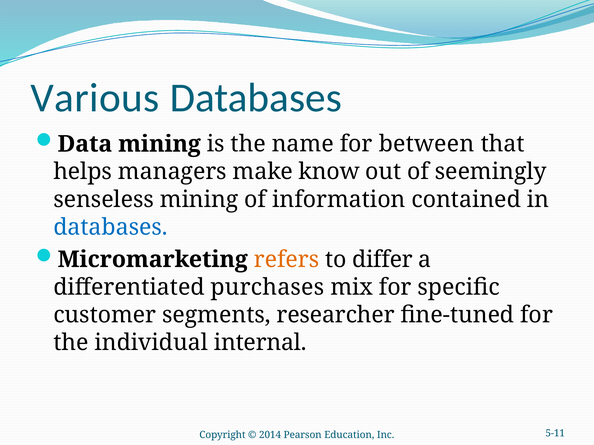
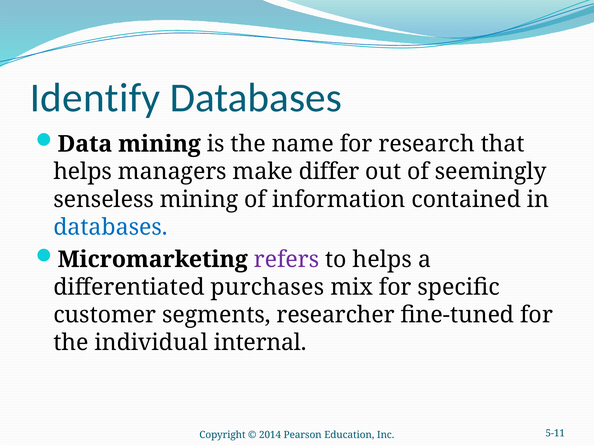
Various: Various -> Identify (95, 98)
between: between -> research (427, 144)
know: know -> differ (329, 172)
refers colour: orange -> purple (286, 260)
to differ: differ -> helps (382, 260)
